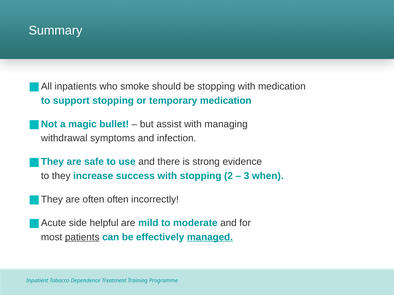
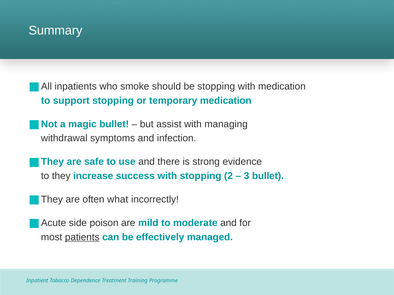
3 when: when -> bullet (268, 176)
often often: often -> what (118, 200)
helpful: helpful -> poison (104, 223)
managed underline: present -> none (210, 237)
